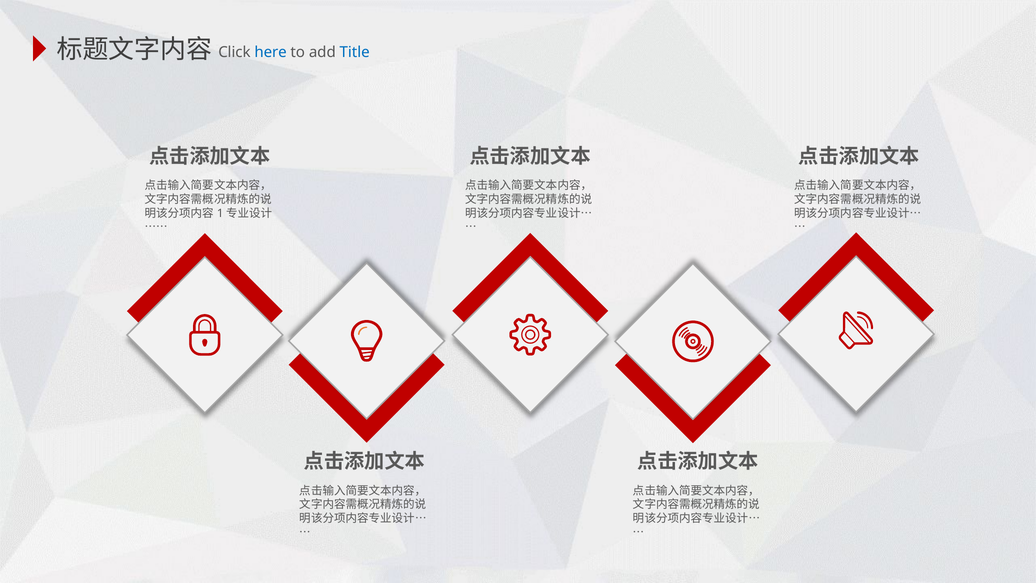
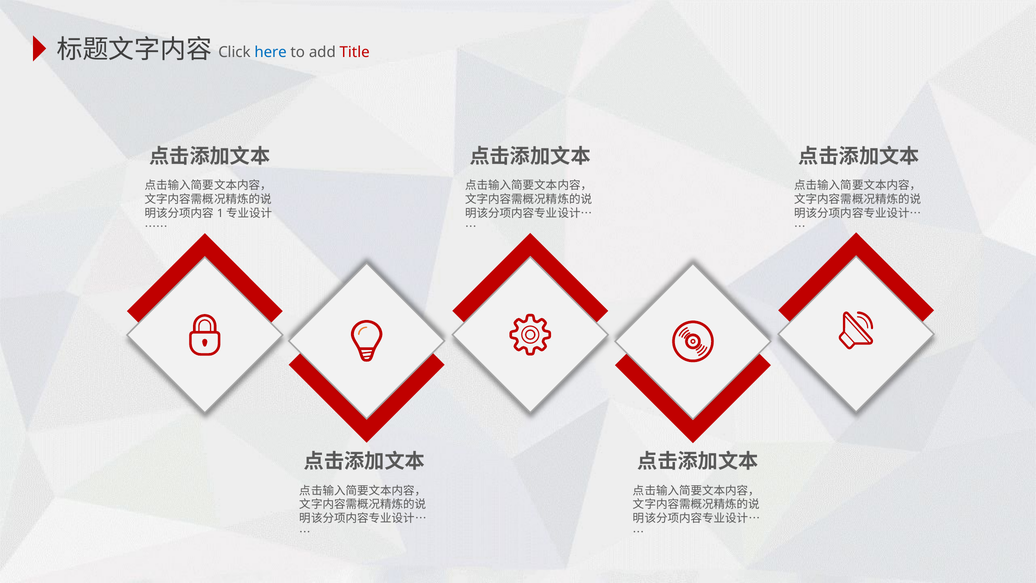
Title colour: blue -> red (355, 52)
